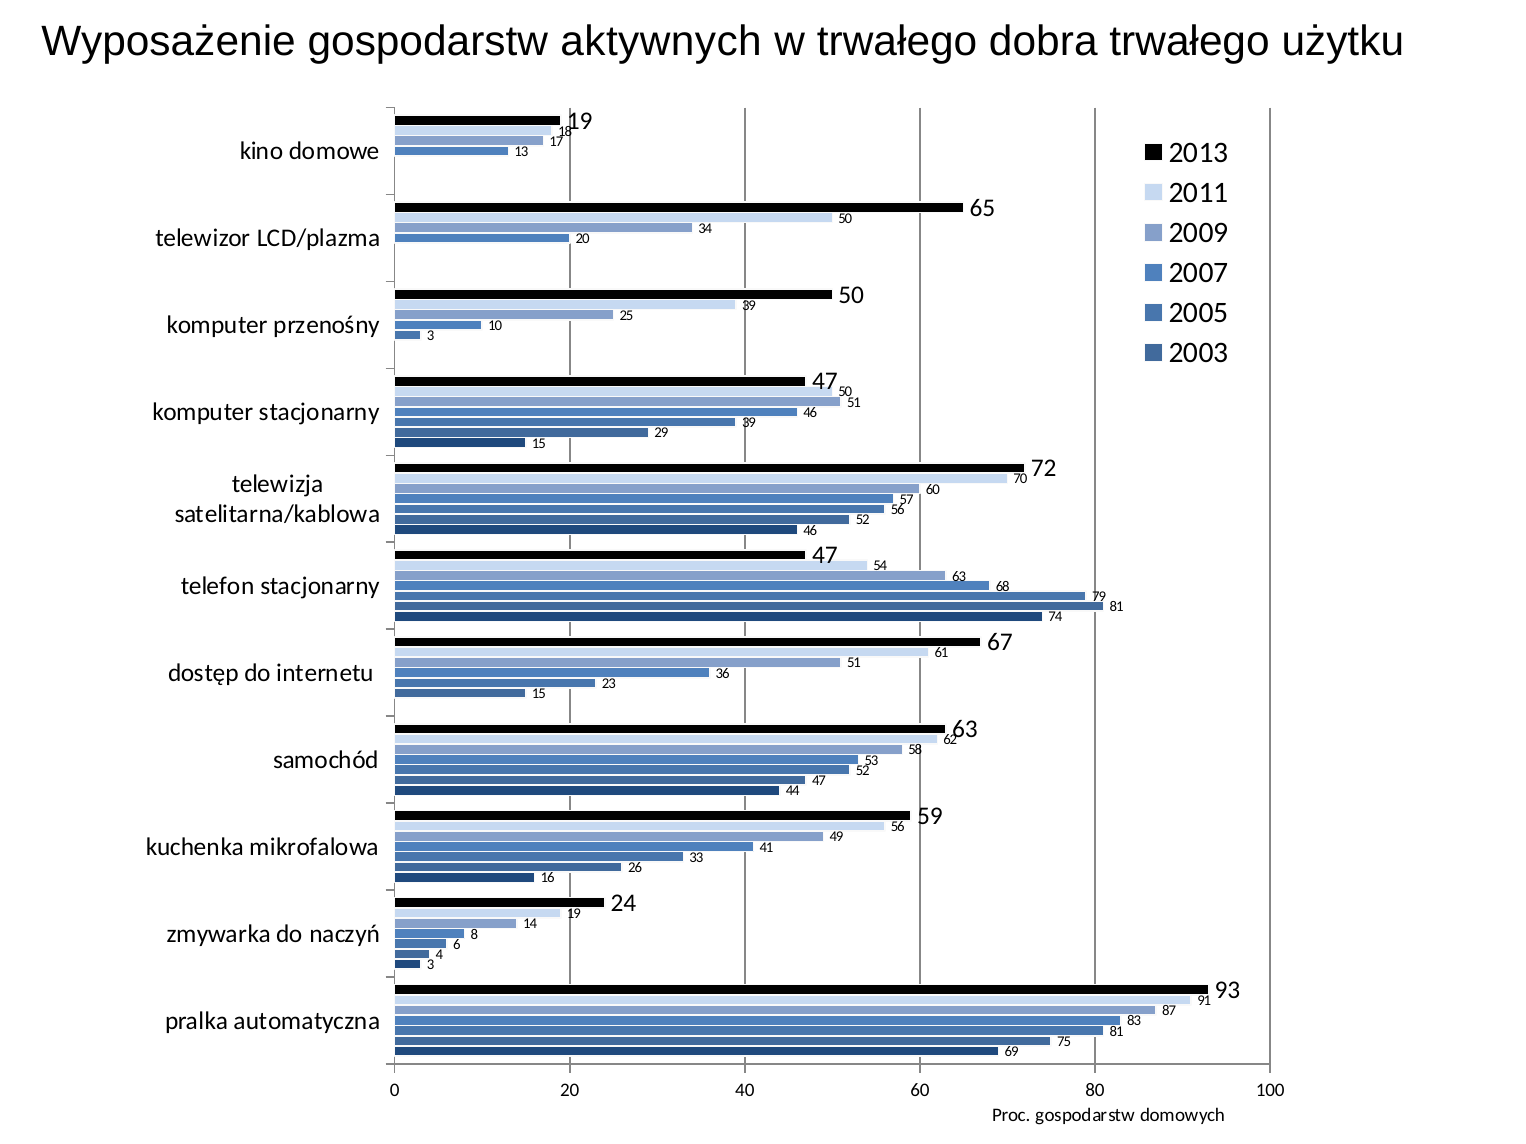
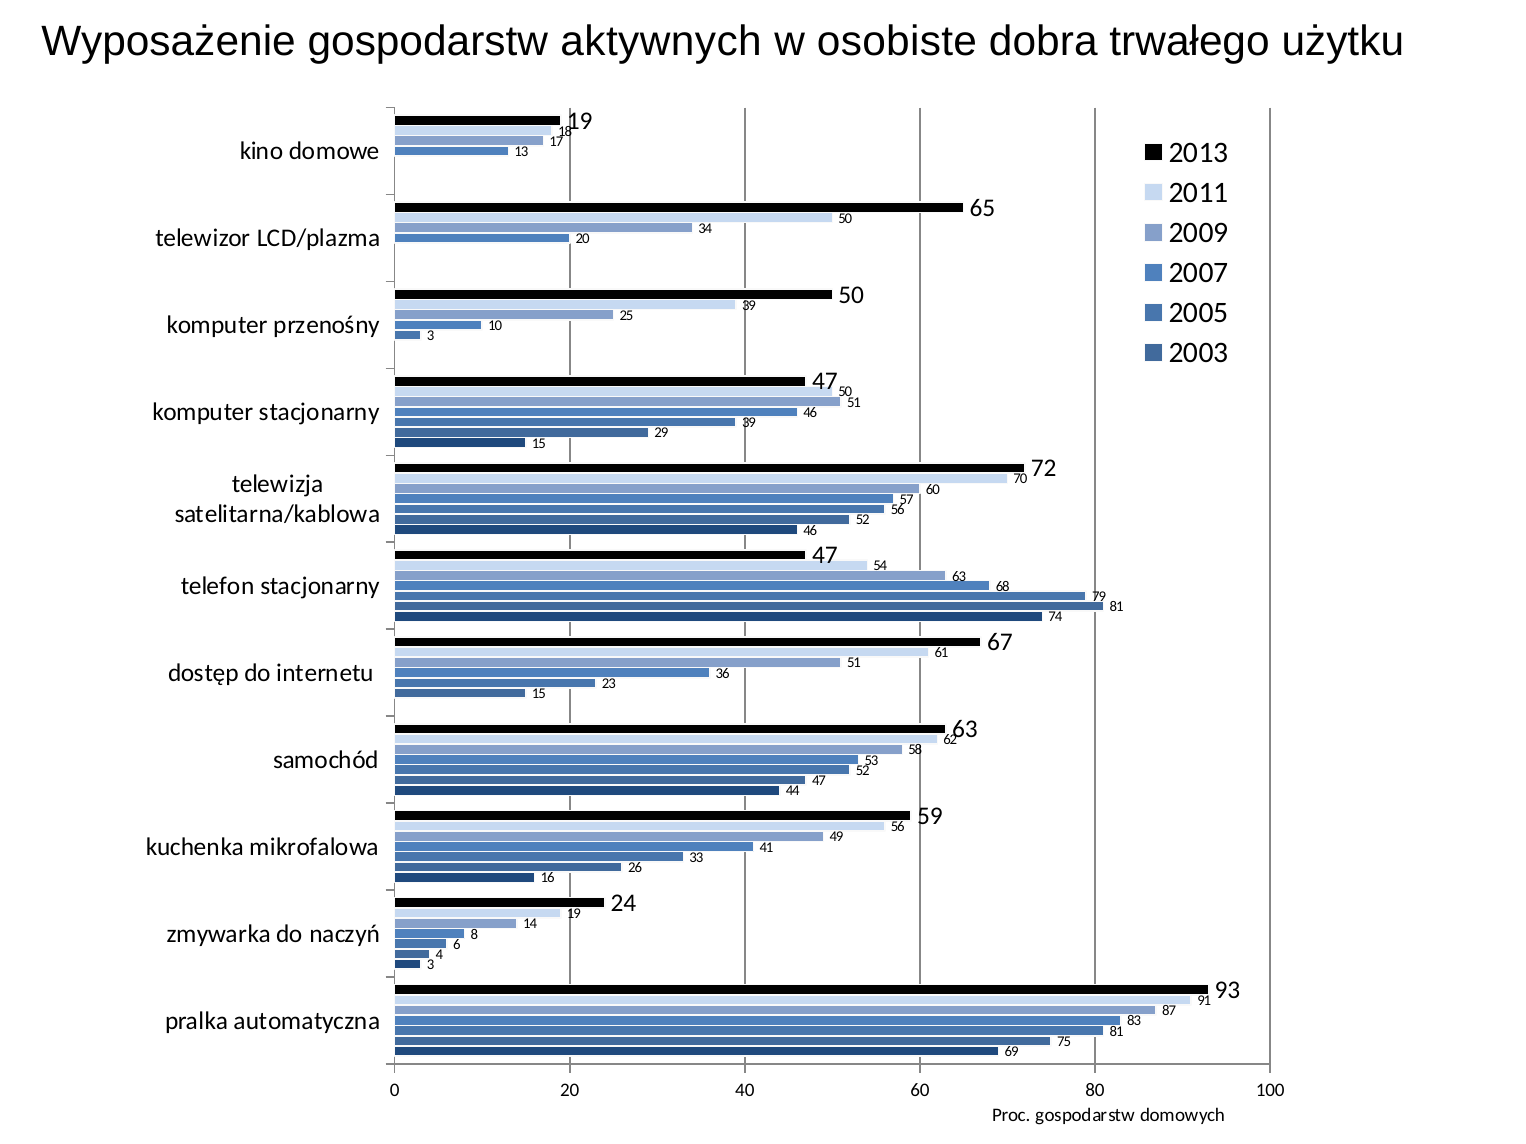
w trwałego: trwałego -> osobiste (897, 42)
